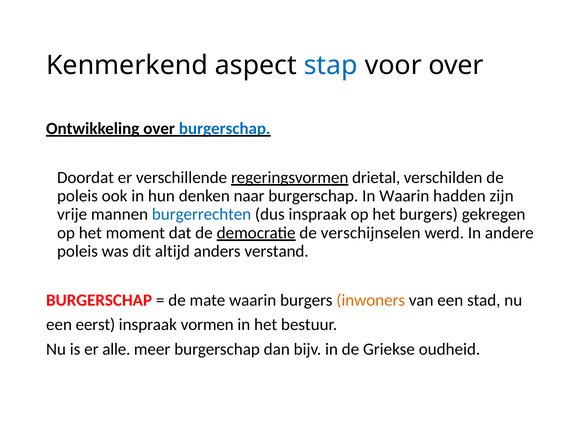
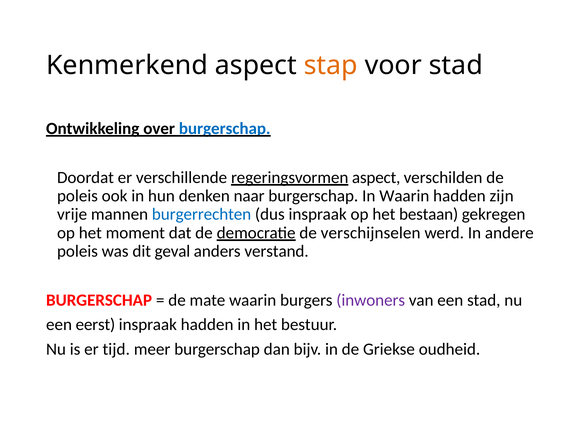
stap colour: blue -> orange (331, 66)
voor over: over -> stad (456, 66)
regeringsvormen drietal: drietal -> aspect (376, 178)
het burgers: burgers -> bestaan (429, 215)
altijd: altijd -> geval (172, 252)
inwoners colour: orange -> purple (371, 301)
inspraak vormen: vormen -> hadden (207, 325)
alle: alle -> tijd (116, 350)
